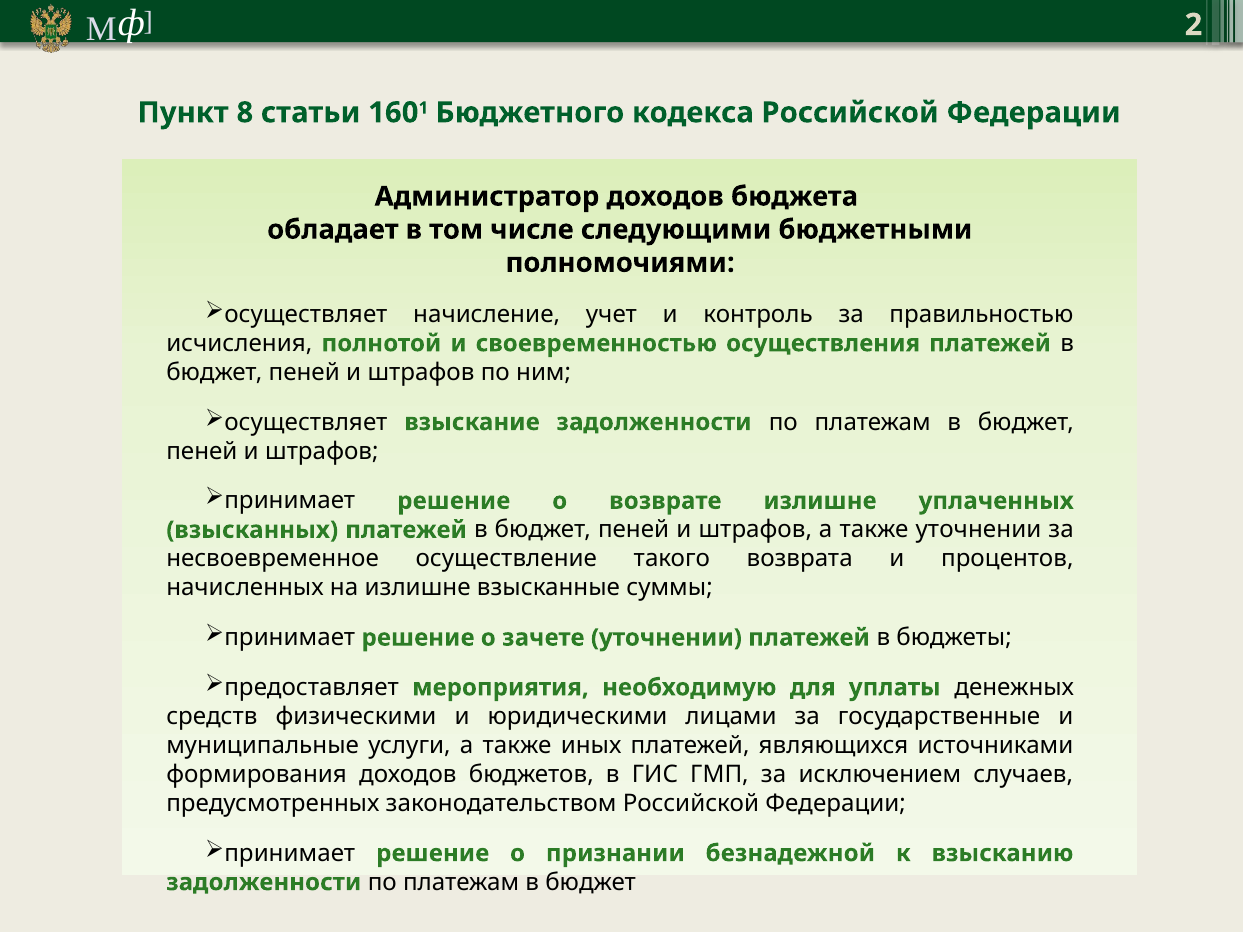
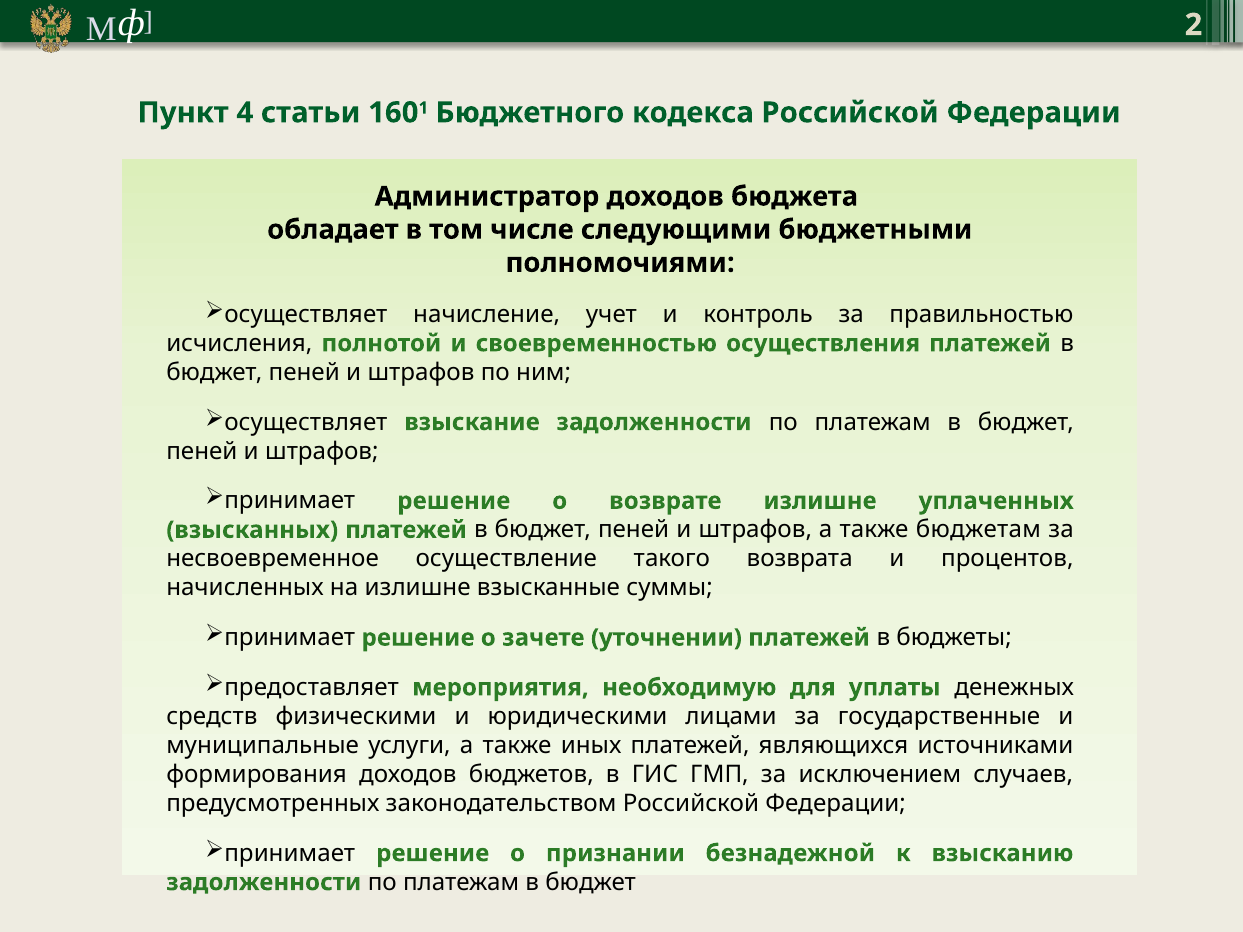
8: 8 -> 4 (245, 113)
также уточнении: уточнении -> бюджетам (978, 530)
